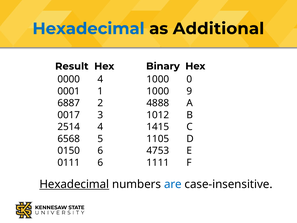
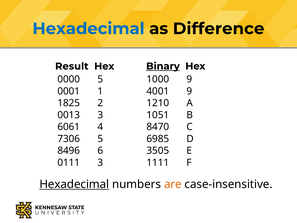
Additional: Additional -> Difference (219, 29)
Binary underline: none -> present (163, 66)
0000 4: 4 -> 5 (100, 79)
1000 0: 0 -> 9 (189, 79)
1 1000: 1000 -> 4001 (158, 91)
6887: 6887 -> 1825 (69, 103)
4888: 4888 -> 1210 (158, 103)
0017: 0017 -> 0013 (69, 115)
1012: 1012 -> 1051 (158, 115)
2514: 2514 -> 6061 (69, 127)
1415: 1415 -> 8470 (158, 127)
6568: 6568 -> 7306 (69, 139)
1105: 1105 -> 6985 (158, 139)
0150: 0150 -> 8496 (69, 150)
4753: 4753 -> 3505 (158, 150)
0111 6: 6 -> 3 (100, 162)
are colour: blue -> orange (173, 184)
